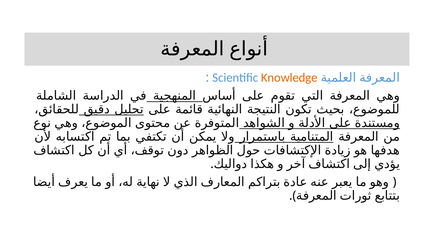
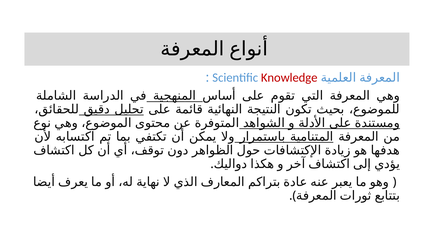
Knowledge colour: orange -> red (289, 77)
